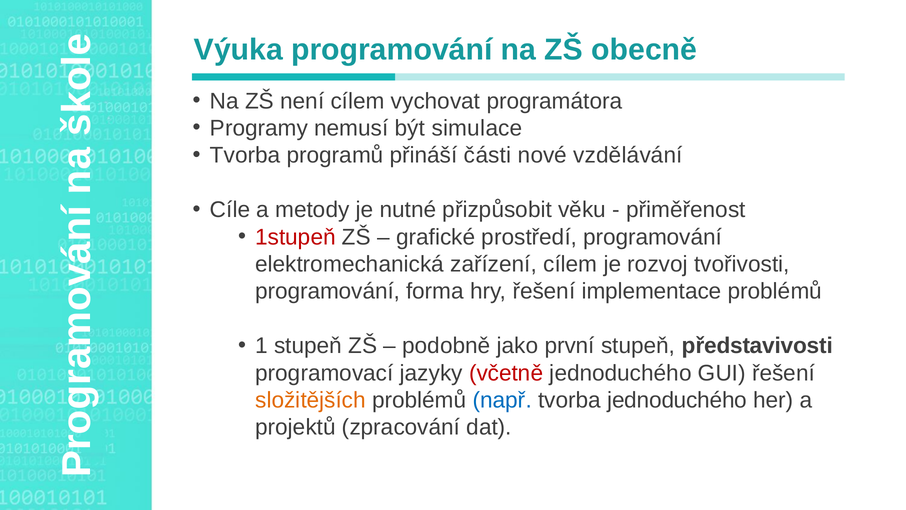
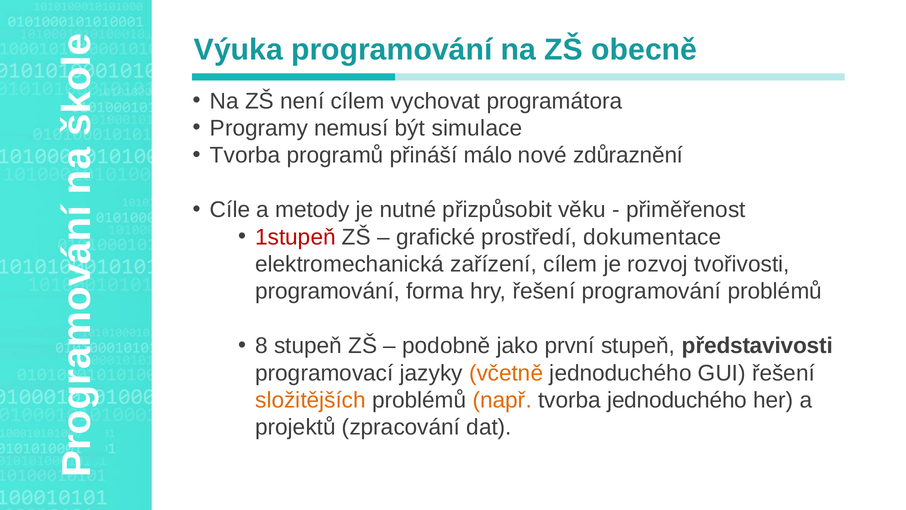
části: části -> málo (488, 155)
vzdělávání: vzdělávání -> zdůraznění (628, 155)
prostředí programování: programování -> dokumentace (652, 237)
řešení implementace: implementace -> programování (651, 291)
1: 1 -> 8 (262, 346)
včetně colour: red -> orange (506, 373)
např colour: blue -> orange (502, 400)
